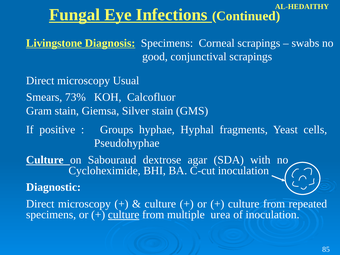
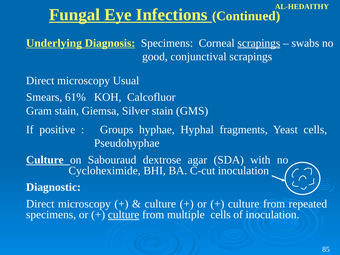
Livingstone: Livingstone -> Underlying (54, 43)
scrapings underline: none -> present (259, 43)
73%: 73% -> 61% (75, 97)
multiple urea: urea -> cells (221, 215)
